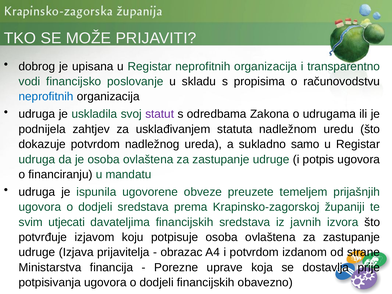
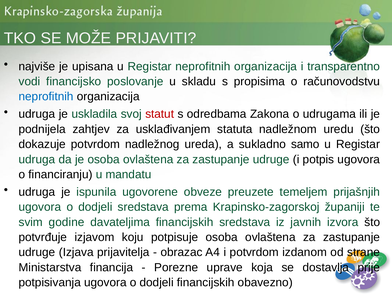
dobrog: dobrog -> najviše (37, 66)
statut colour: purple -> red (160, 114)
utjecati: utjecati -> godine (67, 222)
